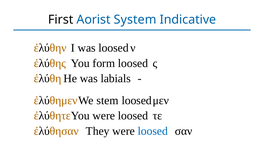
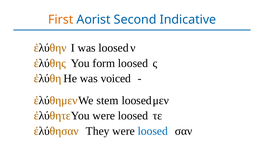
First colour: black -> orange (61, 20)
System: System -> Second (135, 20)
labials: labials -> voiced (116, 78)
